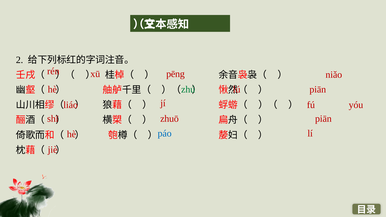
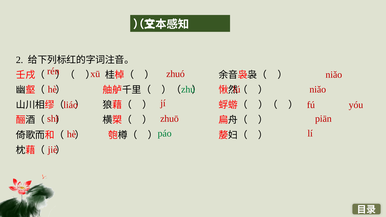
pēng: pēng -> zhuó (175, 74)
piān: piān -> niǎo (318, 89)
páo colour: blue -> green (165, 134)
